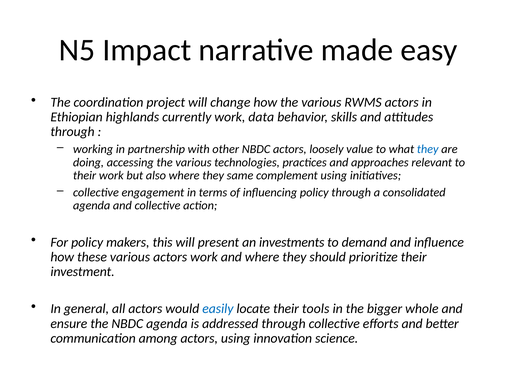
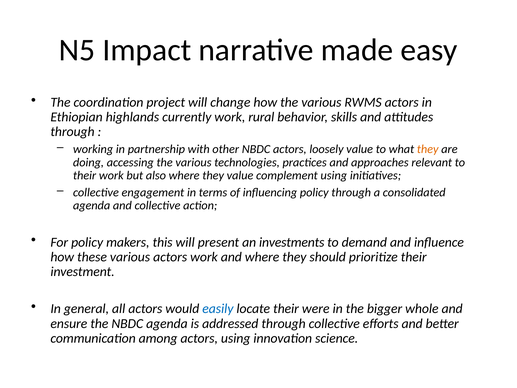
data: data -> rural (261, 117)
they colour: blue -> orange (428, 149)
they same: same -> value (240, 175)
tools: tools -> were (316, 309)
